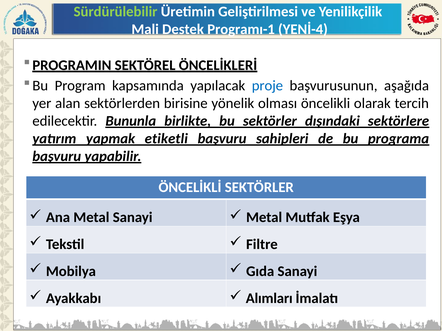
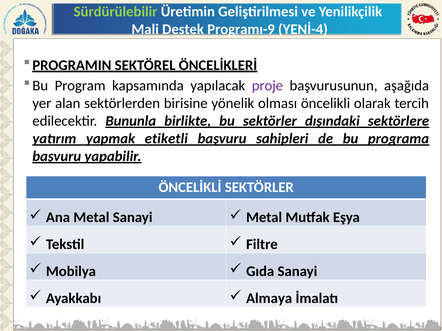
Programı-1: Programı-1 -> Programı-9 (241, 29)
proje colour: blue -> purple (267, 86)
Alımları: Alımları -> Almaya (269, 299)
